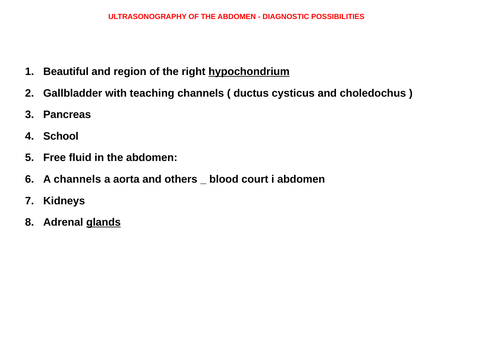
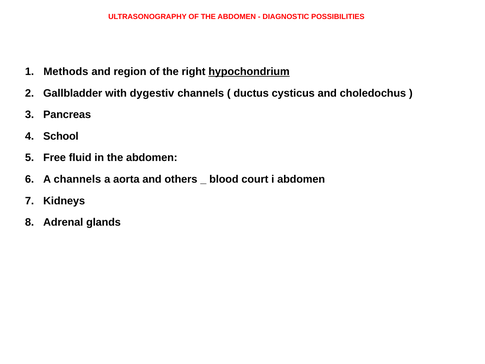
Beautiful: Beautiful -> Methods (66, 72)
teaching: teaching -> dygestiv (152, 93)
glands underline: present -> none (103, 222)
